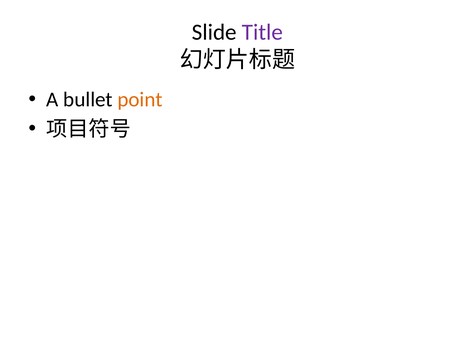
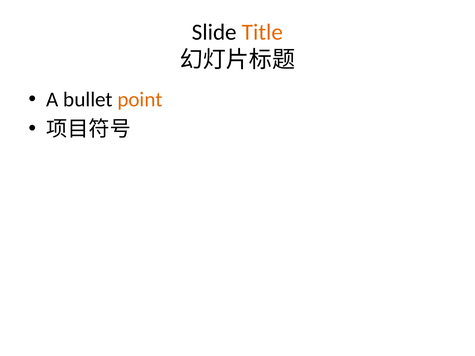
Title colour: purple -> orange (262, 32)
